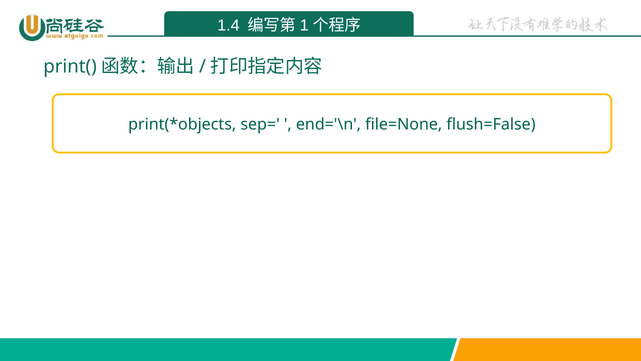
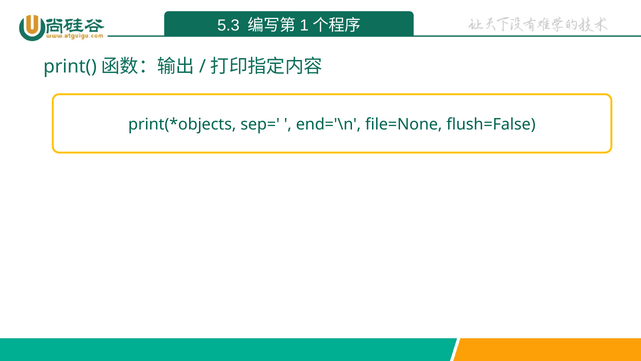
1.4: 1.4 -> 5.3 (228, 25)
